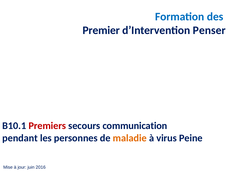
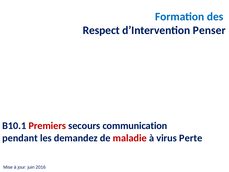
Premier: Premier -> Respect (101, 30)
personnes: personnes -> demandez (76, 138)
maladie colour: orange -> red (130, 138)
Peine: Peine -> Perte (191, 138)
